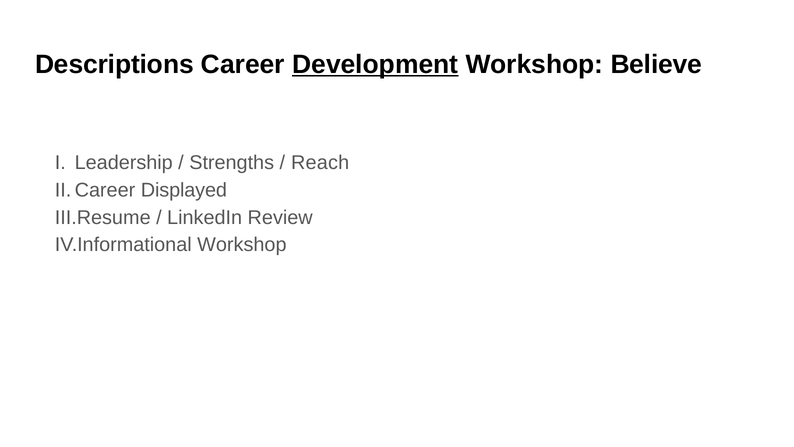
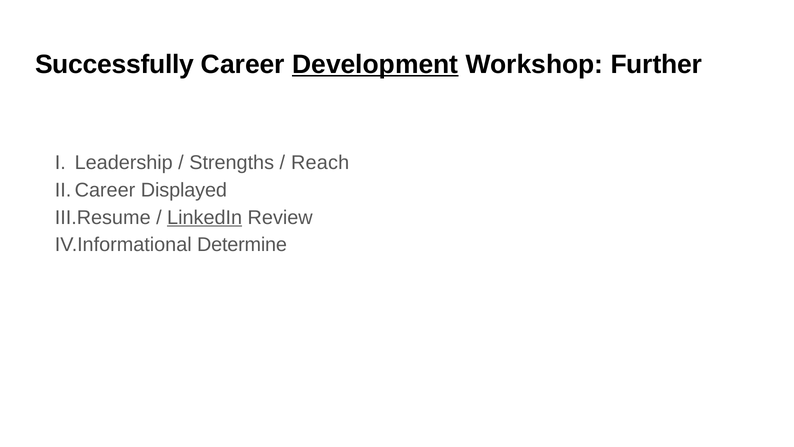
Descriptions: Descriptions -> Successfully (114, 64)
Believe: Believe -> Further (656, 64)
LinkedIn underline: none -> present (205, 217)
Workshop: Workshop -> Determine (242, 245)
